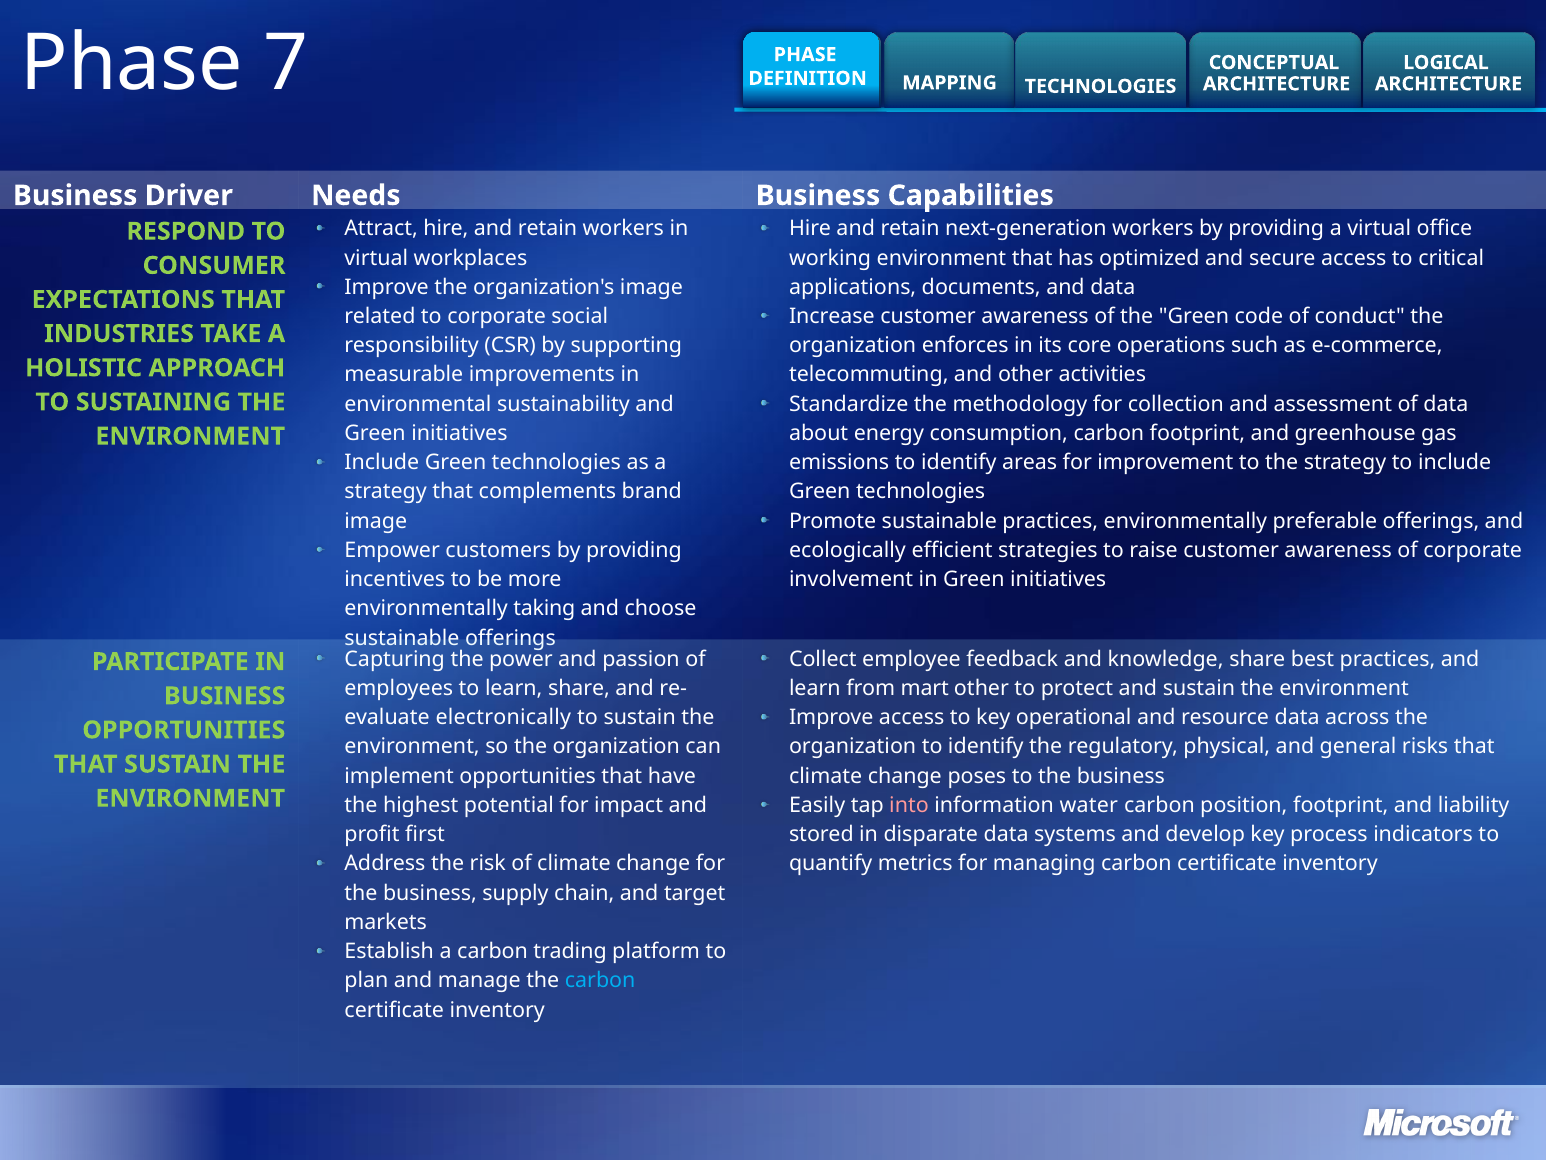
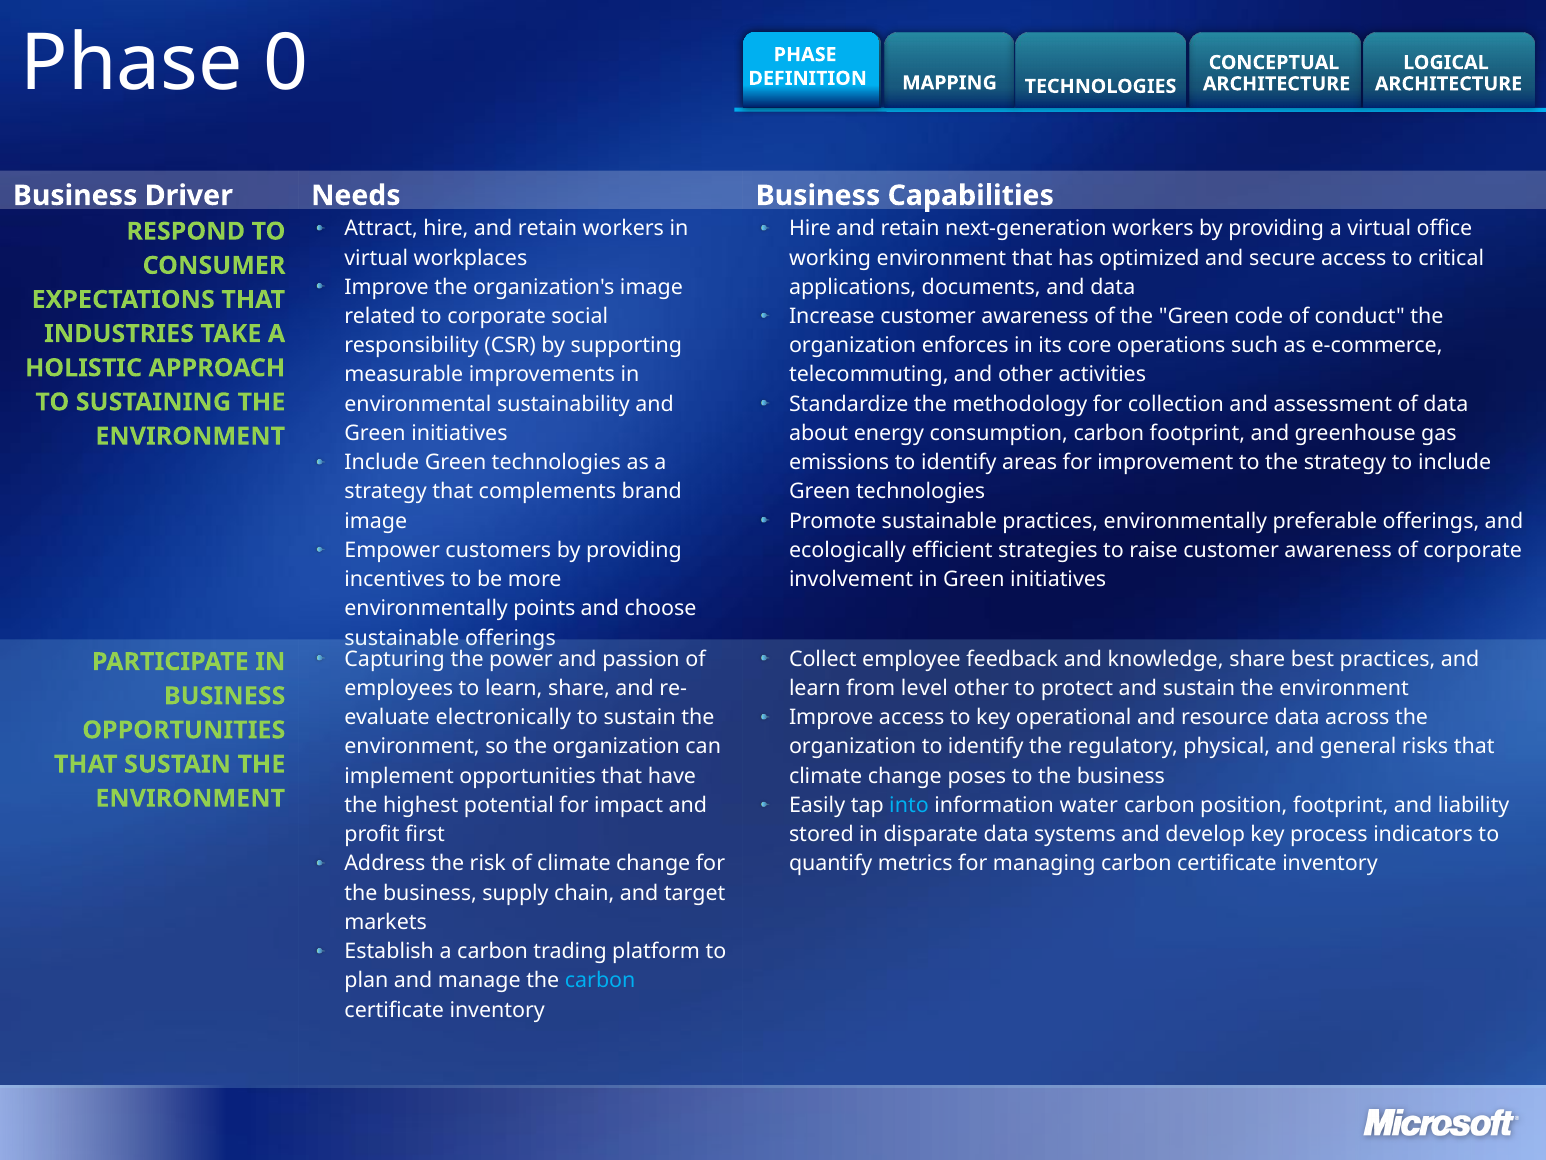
7: 7 -> 0 (286, 64)
taking: taking -> points (544, 608)
mart: mart -> level (925, 688)
into colour: pink -> light blue (909, 805)
